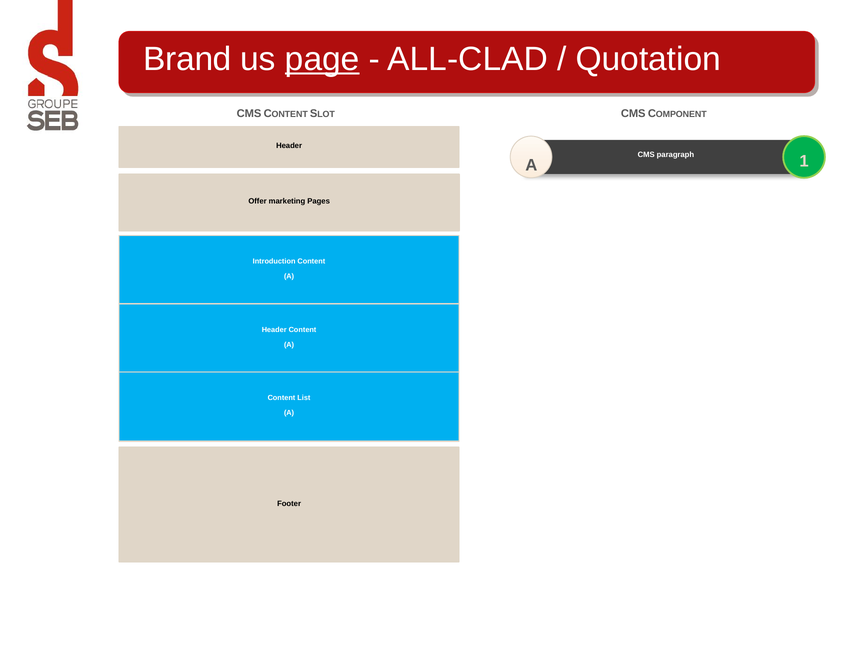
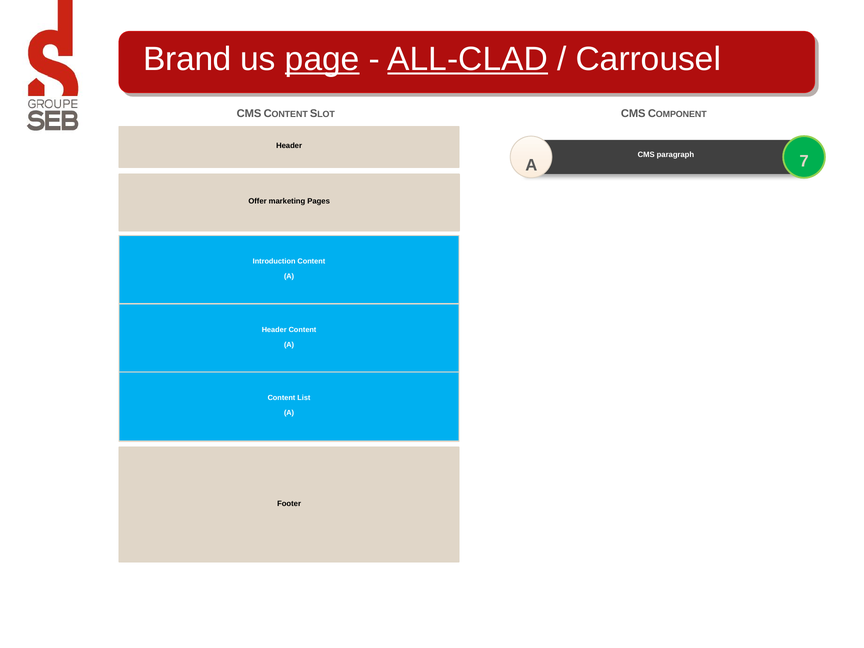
ALL-CLAD underline: none -> present (468, 59)
Quotation: Quotation -> Carrousel (648, 59)
1: 1 -> 7 (804, 161)
